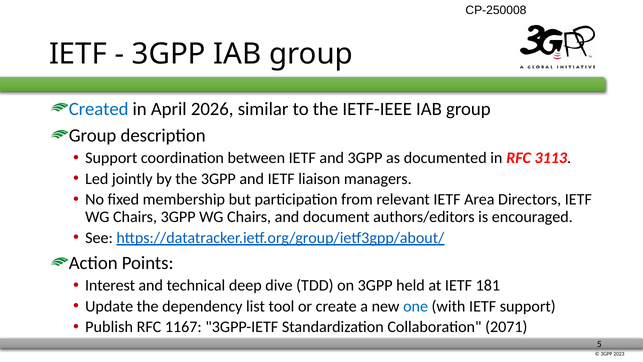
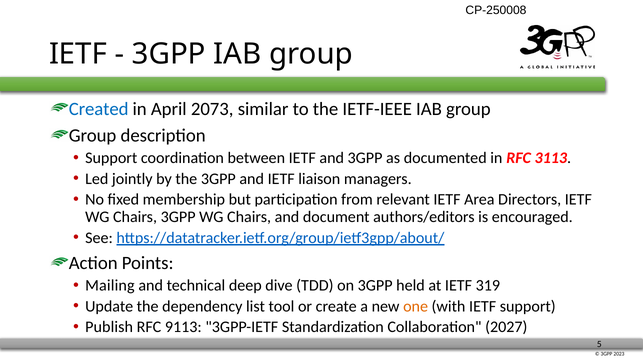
2026: 2026 -> 2073 (212, 109)
Interest: Interest -> Mailing (110, 285)
181: 181 -> 319 (488, 285)
one colour: blue -> orange (416, 306)
1167: 1167 -> 9113 (183, 327)
2071: 2071 -> 2027 (506, 327)
